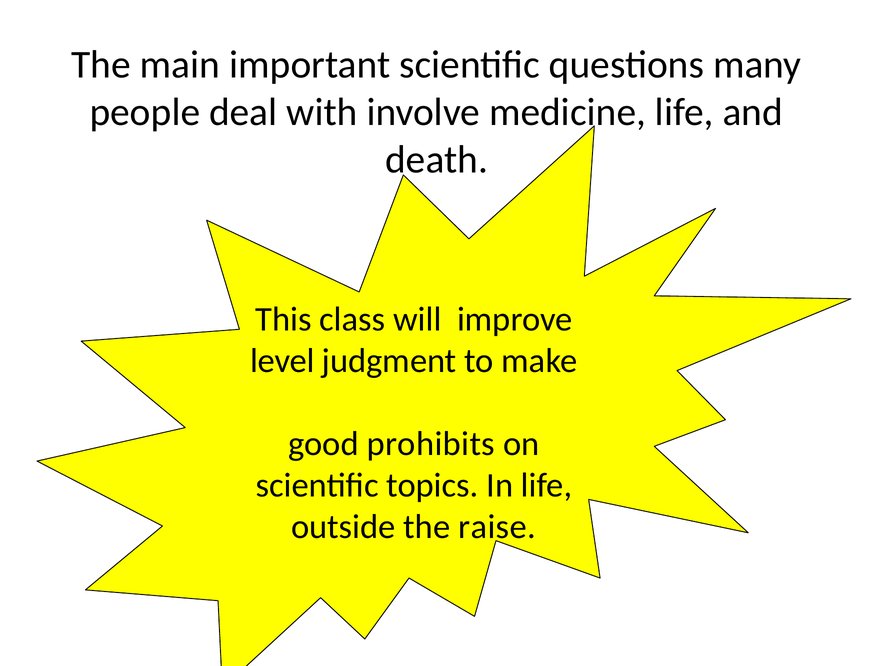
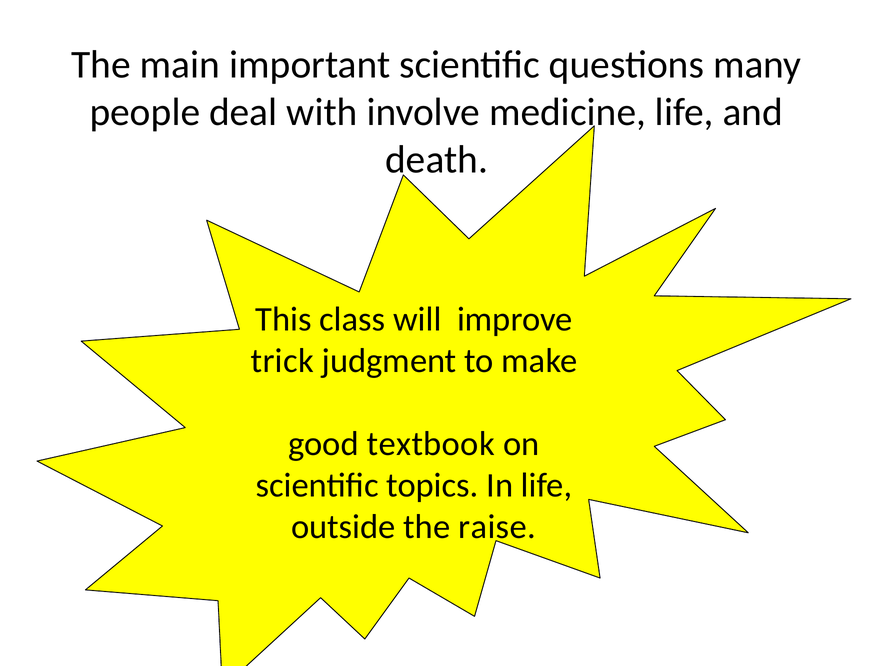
level: level -> trick (282, 361)
prohibits: prohibits -> textbook (431, 444)
